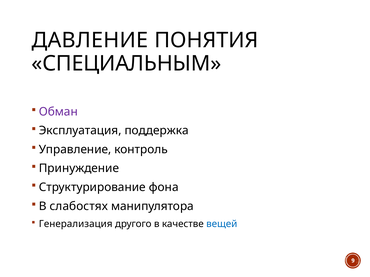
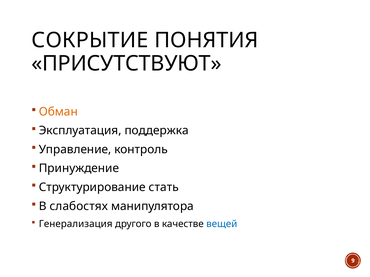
ДАВЛЕНИЕ: ДАВЛЕНИЕ -> СОКРЫТИЕ (90, 40)
СПЕЦИАЛЬНЫМ: СПЕЦИАЛЬНЫМ -> ПРИСУТСТВУЮТ (126, 64)
Обман colour: purple -> orange (58, 112)
фона: фона -> стать (164, 188)
